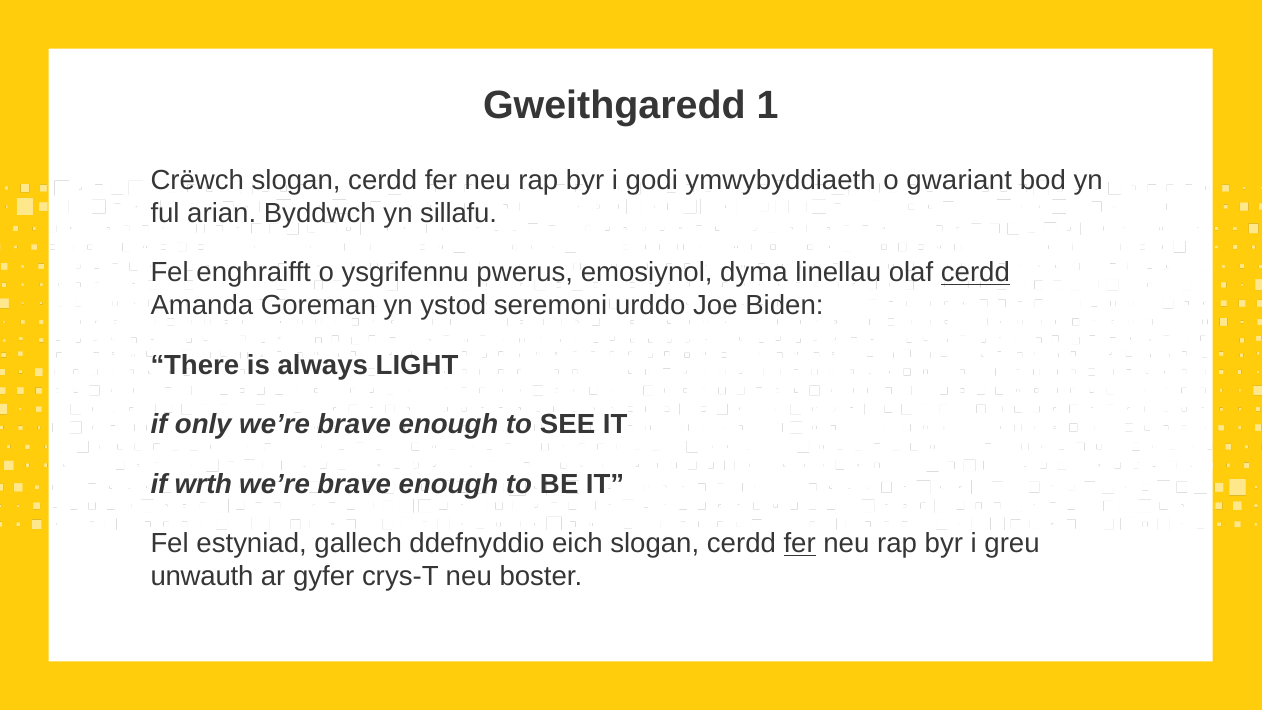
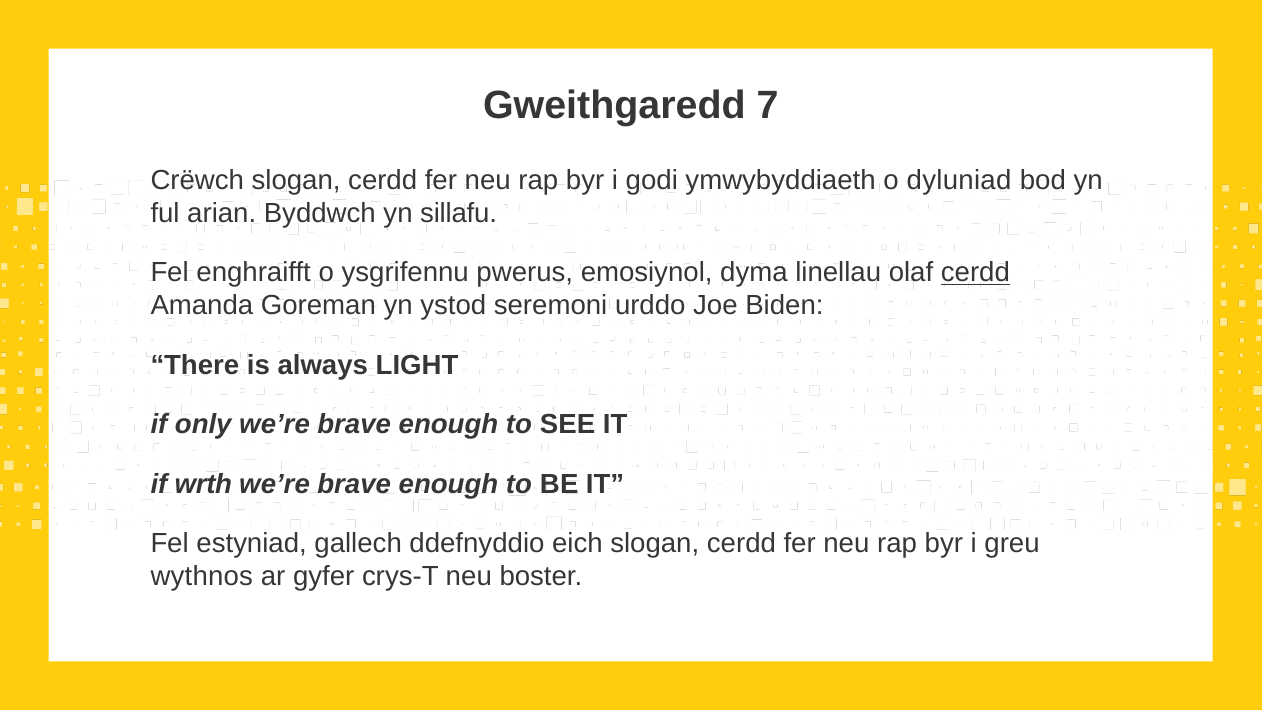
1: 1 -> 7 (768, 105)
gwariant: gwariant -> dyluniad (959, 180)
fer underline: present -> none (800, 544)
unwauth: unwauth -> wythnos (202, 577)
